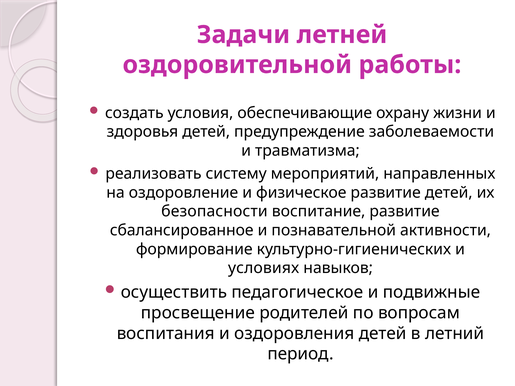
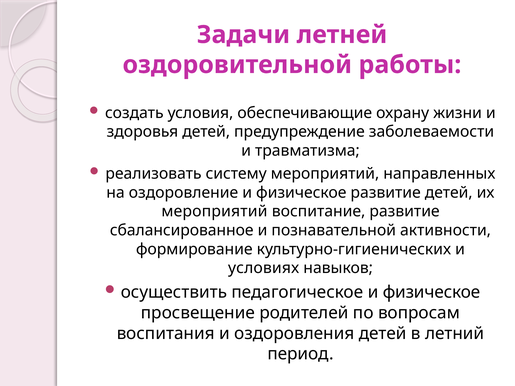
безопасности: безопасности -> мероприятий (214, 212)
педагогическое и подвижные: подвижные -> физическое (432, 292)
